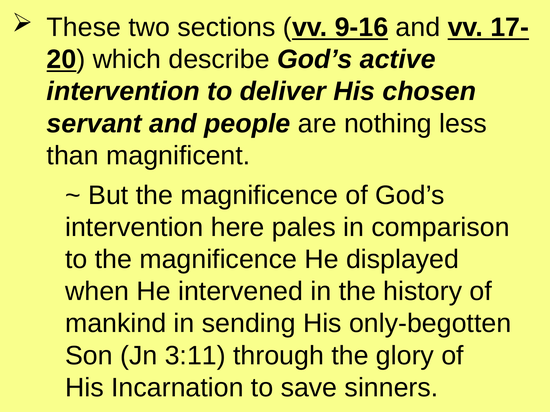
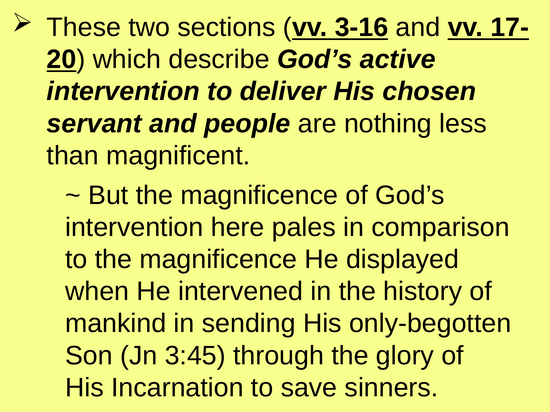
9-16: 9-16 -> 3-16 (361, 27)
3:11: 3:11 -> 3:45 (195, 356)
